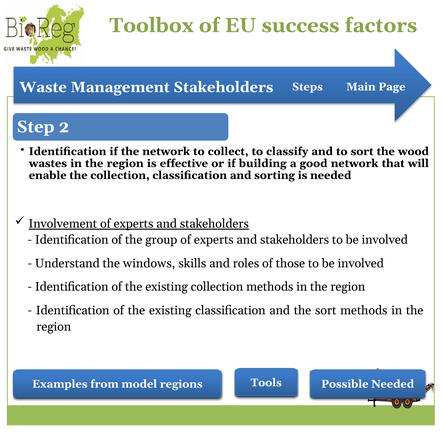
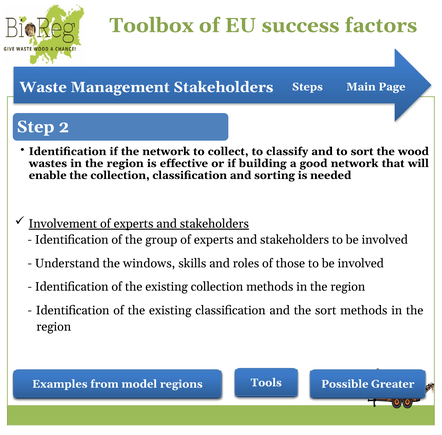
Possible Needed: Needed -> Greater (393, 384)
